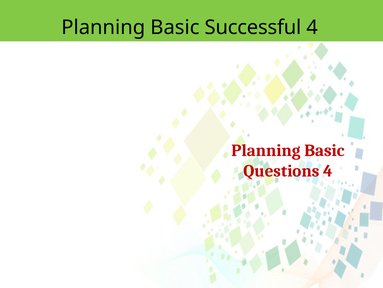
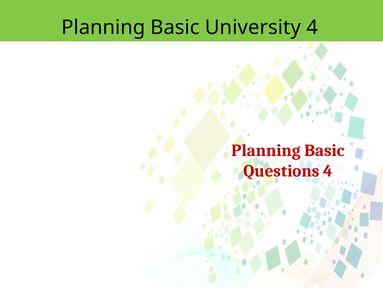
Successful: Successful -> University (253, 27)
